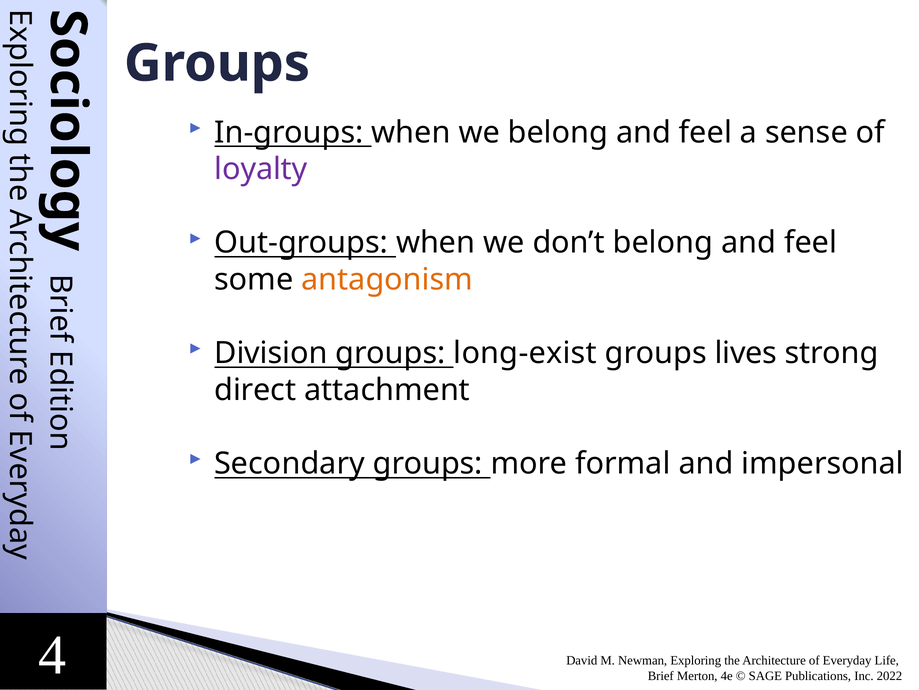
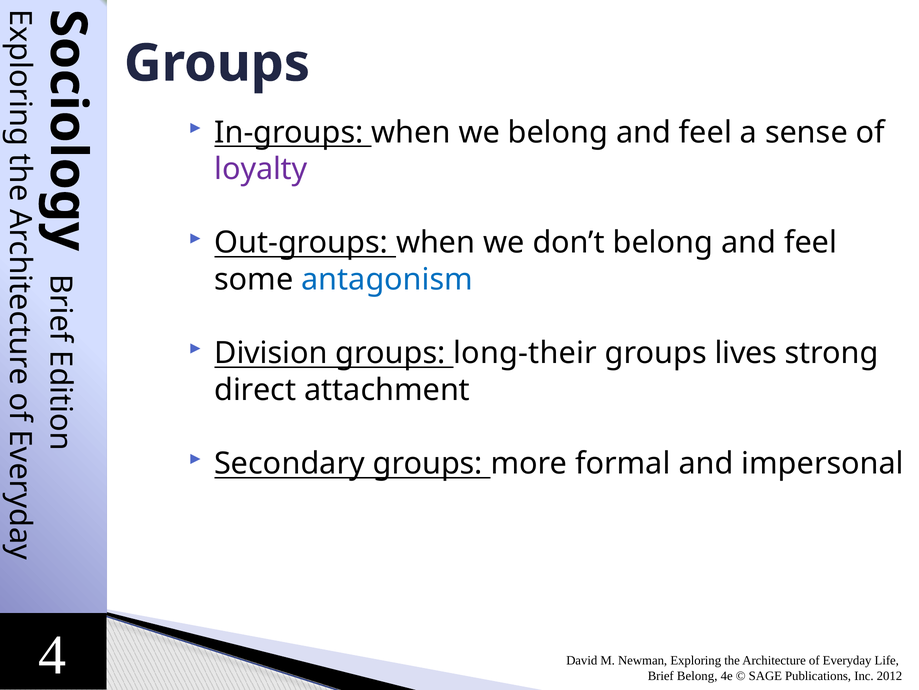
antagonism colour: orange -> blue (387, 279)
long-exist: long-exist -> long-their (525, 353)
Brief Merton: Merton -> Belong (697, 675)
2022: 2022 -> 2012 (889, 675)
